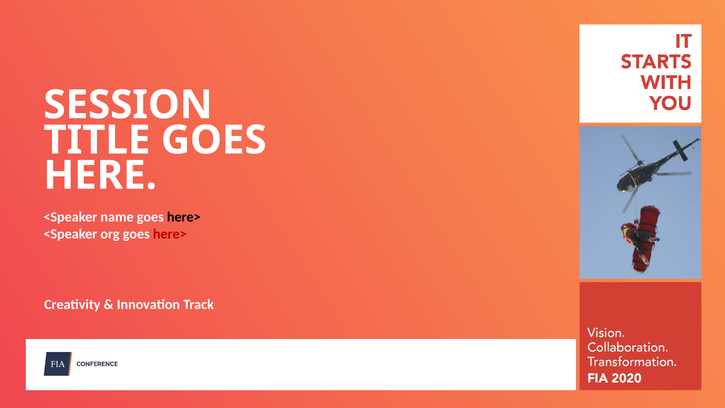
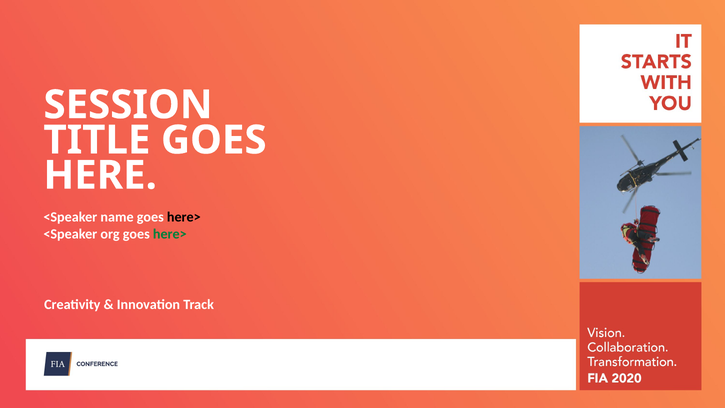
here> colour: red -> green (170, 234)
